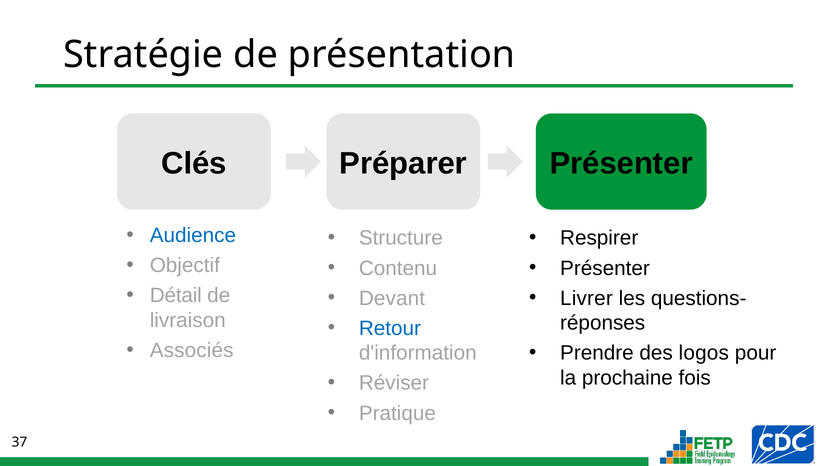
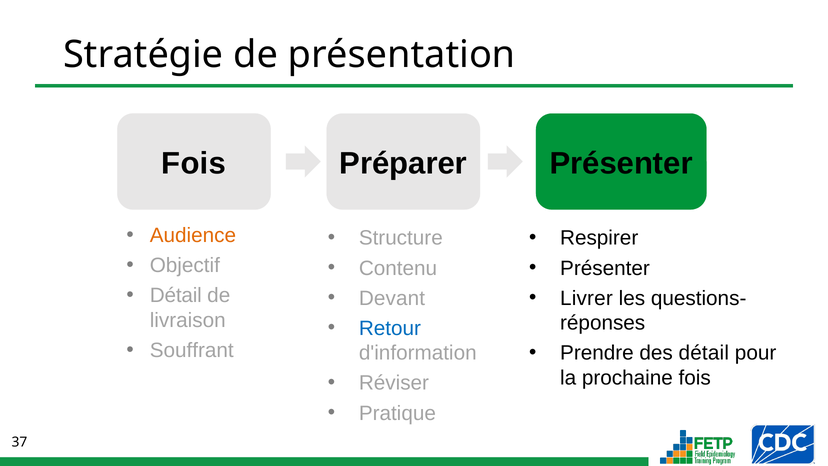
Clés: Clés -> Fois (194, 164)
Audience colour: blue -> orange (193, 235)
Associés: Associés -> Souffrant (192, 350)
des logos: logos -> détail (704, 353)
